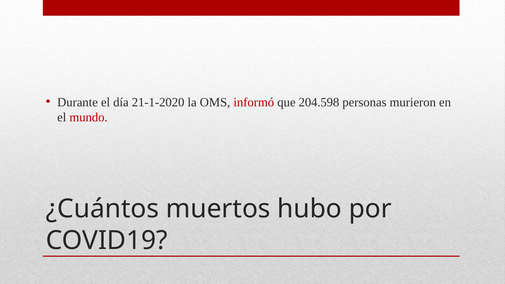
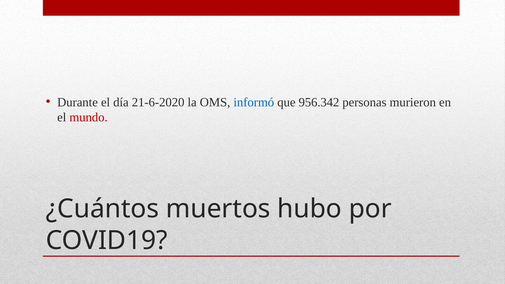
21-1-2020: 21-1-2020 -> 21-6-2020 (158, 102)
informó colour: red -> blue (254, 102)
204.598: 204.598 -> 956.342 (319, 102)
